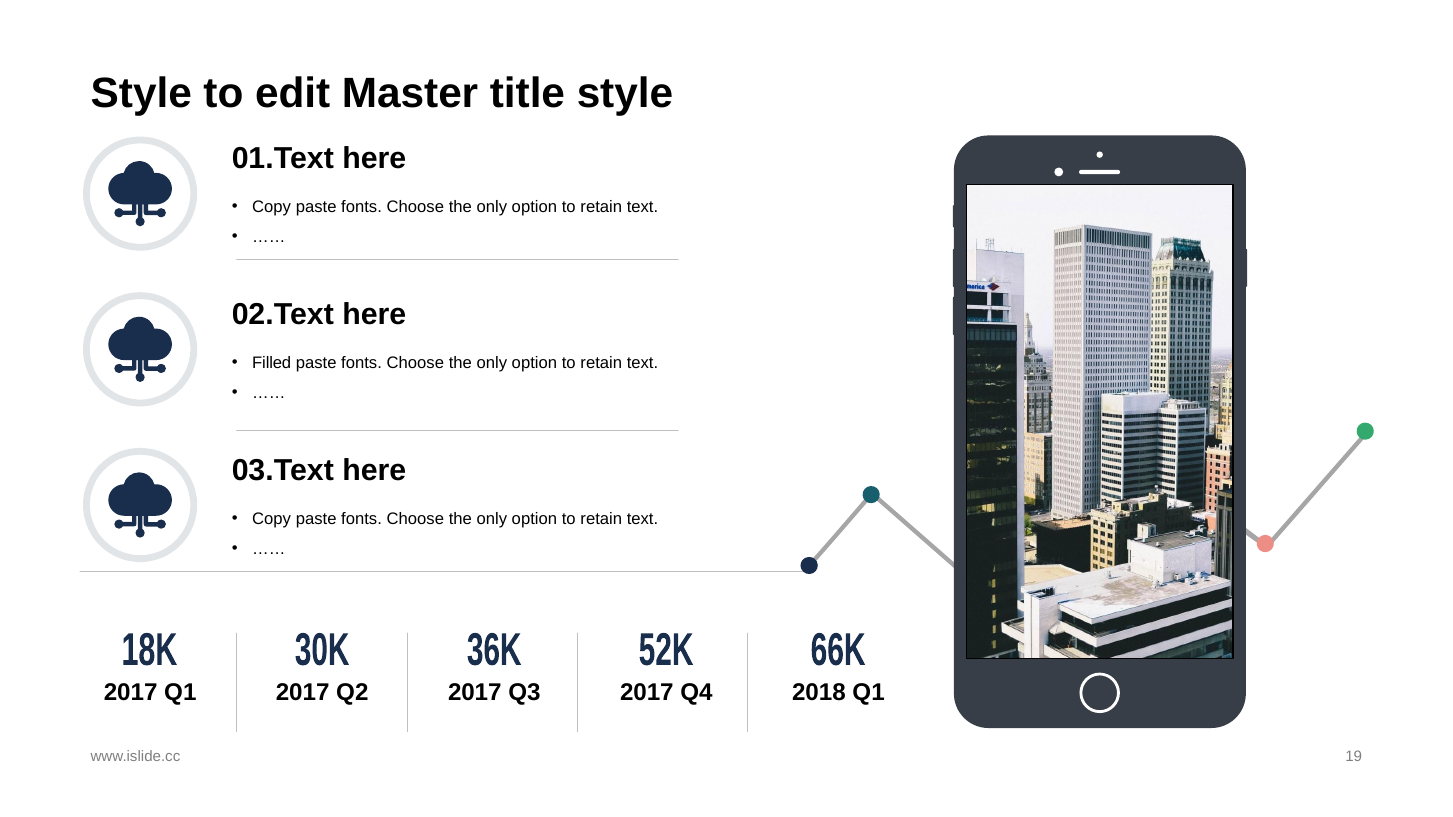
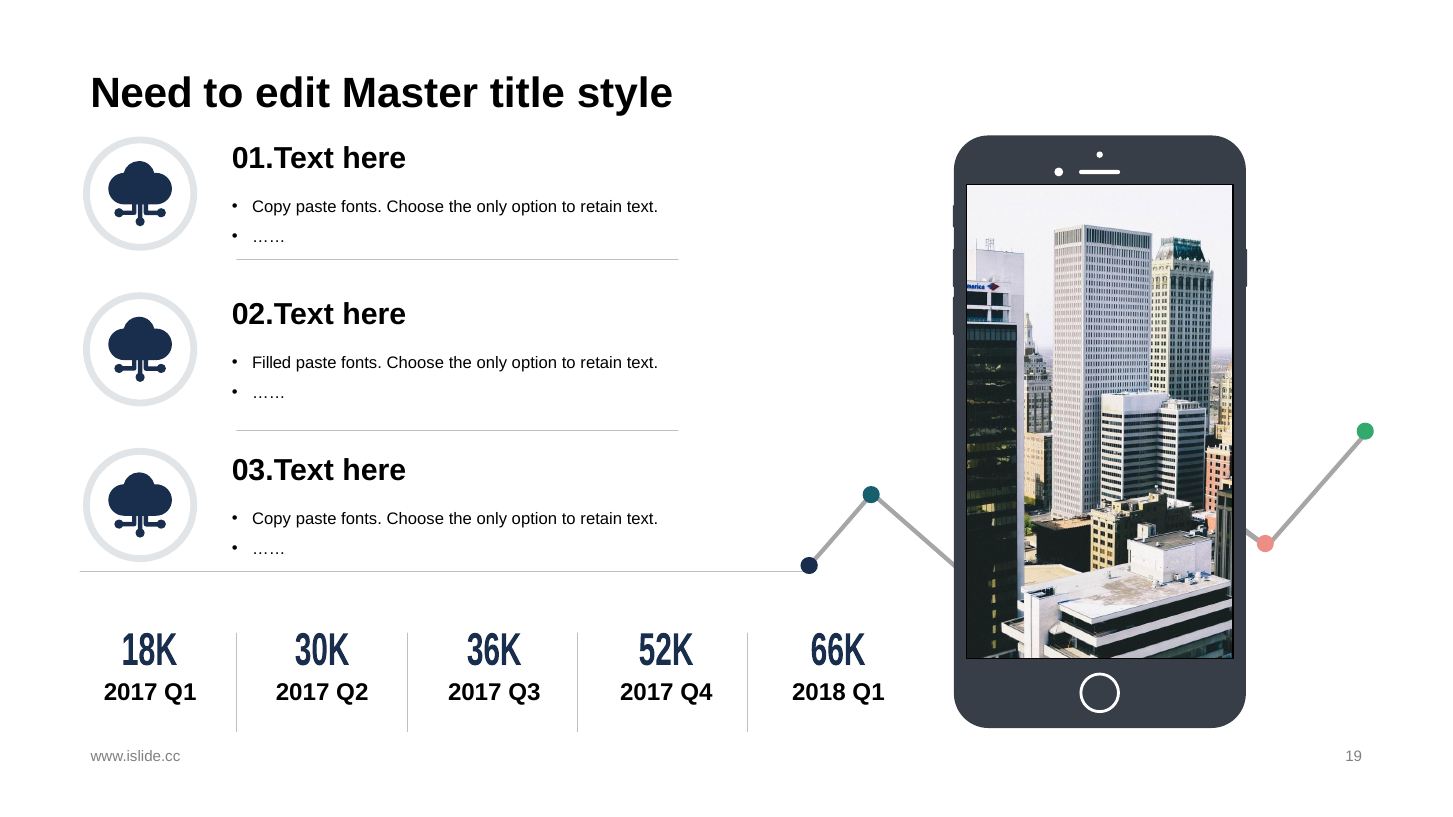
Style: Style -> Need (141, 94)
